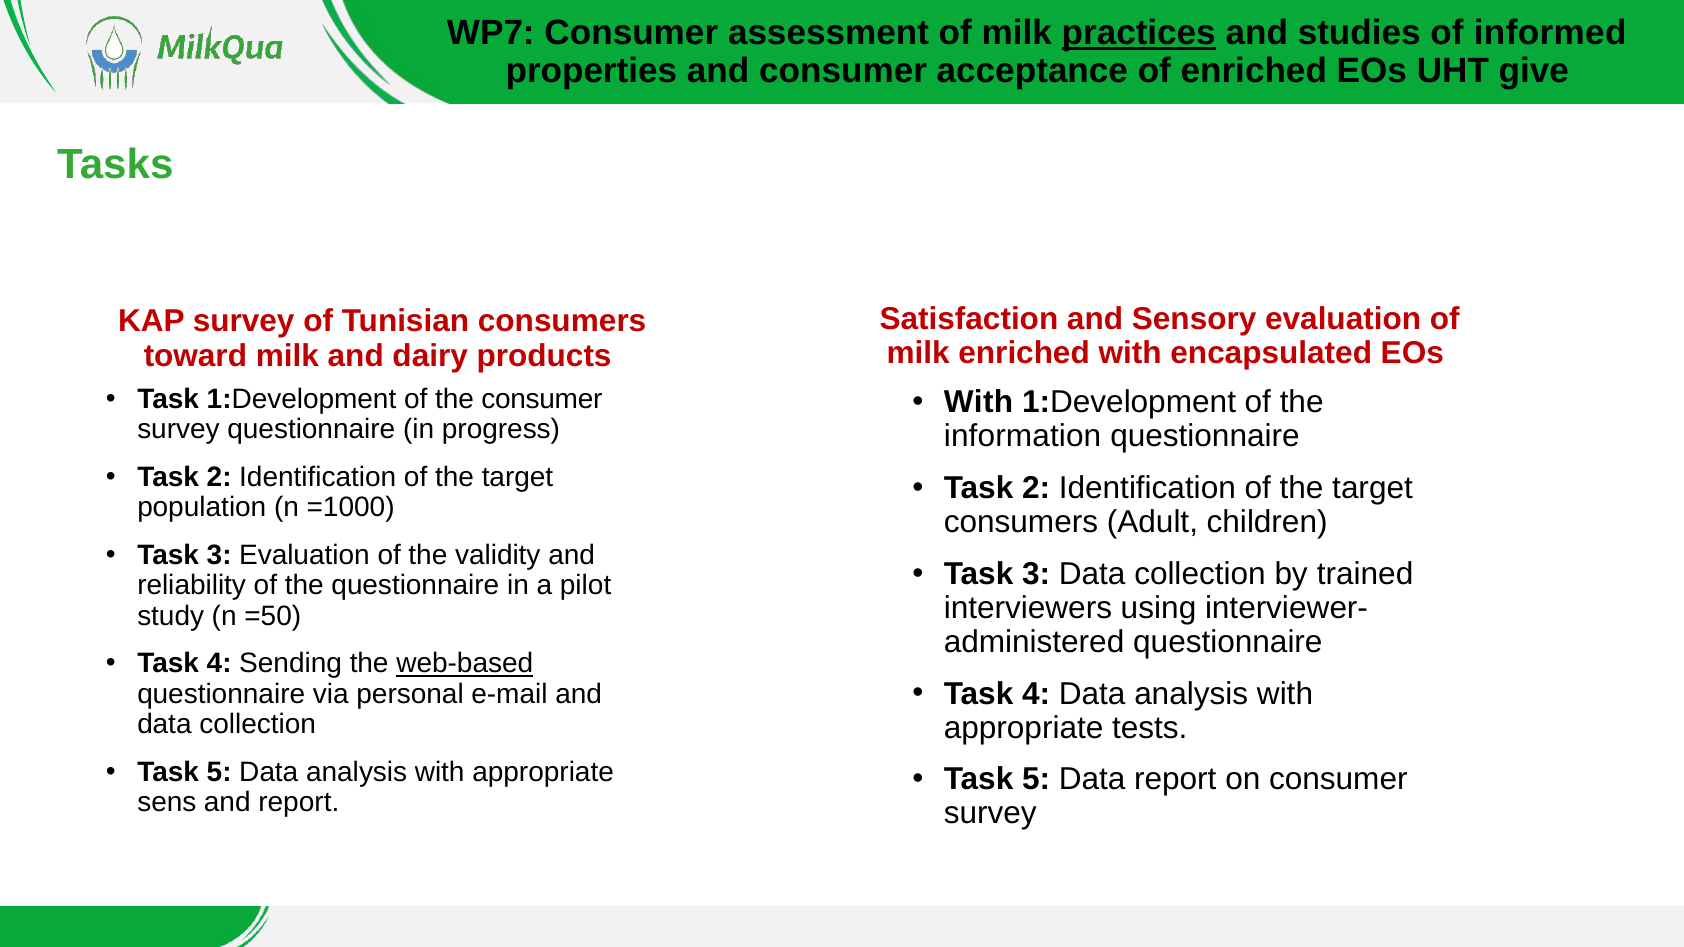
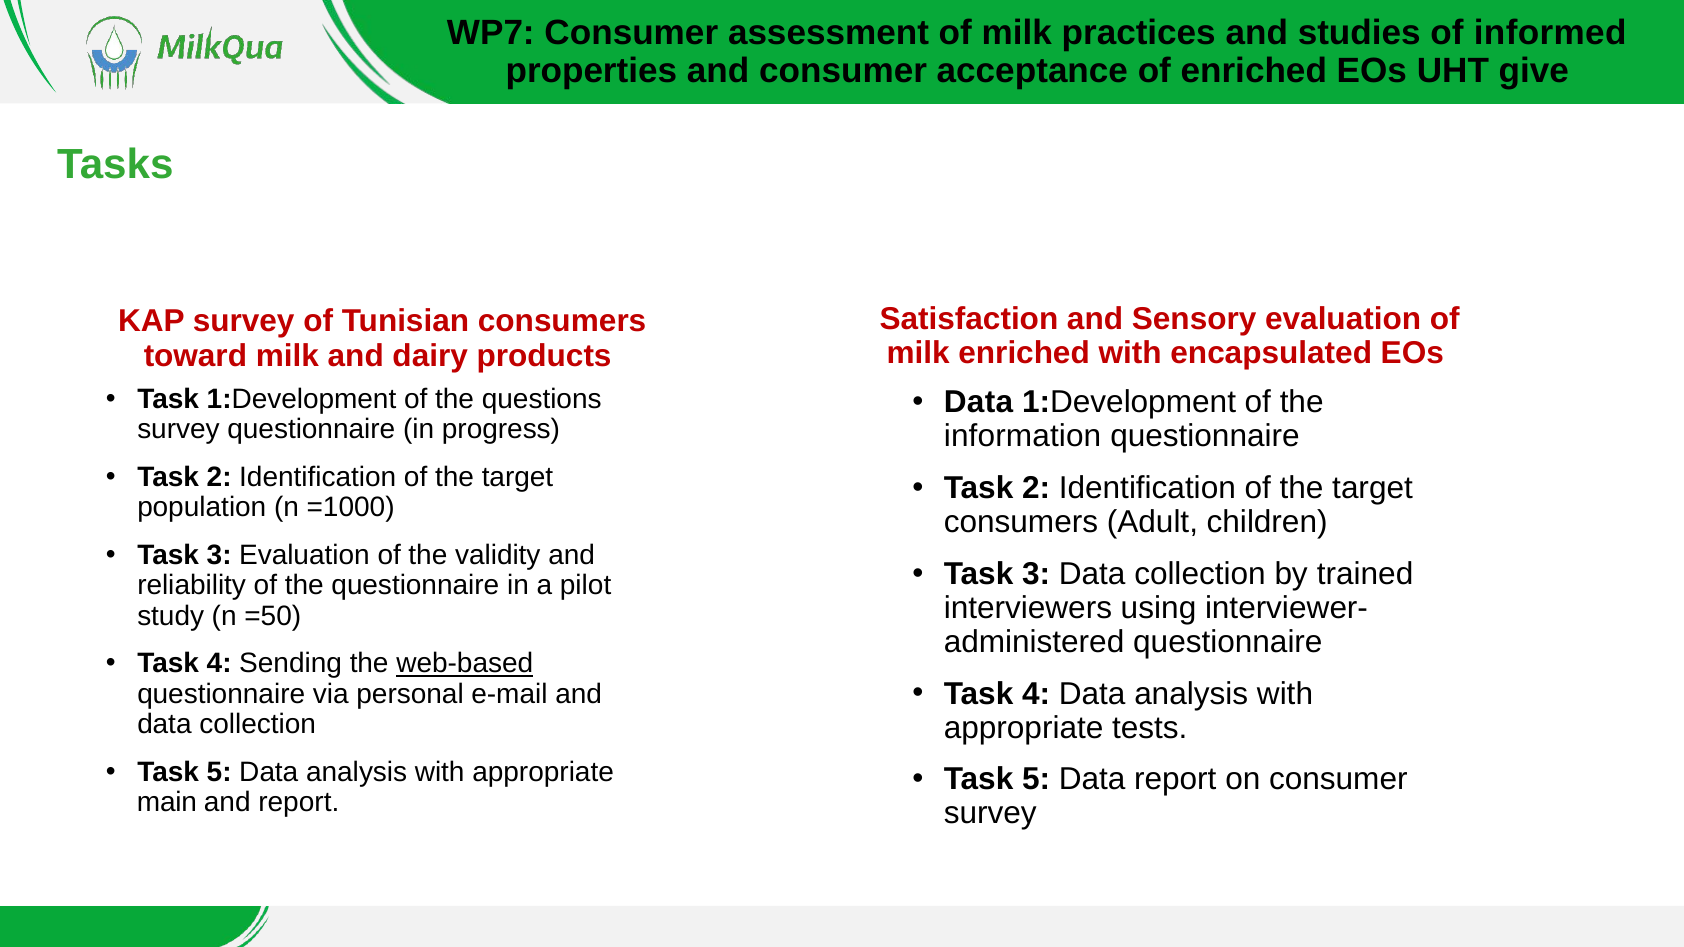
practices underline: present -> none (1139, 33)
the consumer: consumer -> questions (542, 399)
With: With -> Data (978, 402)
sens: sens -> main (167, 802)
